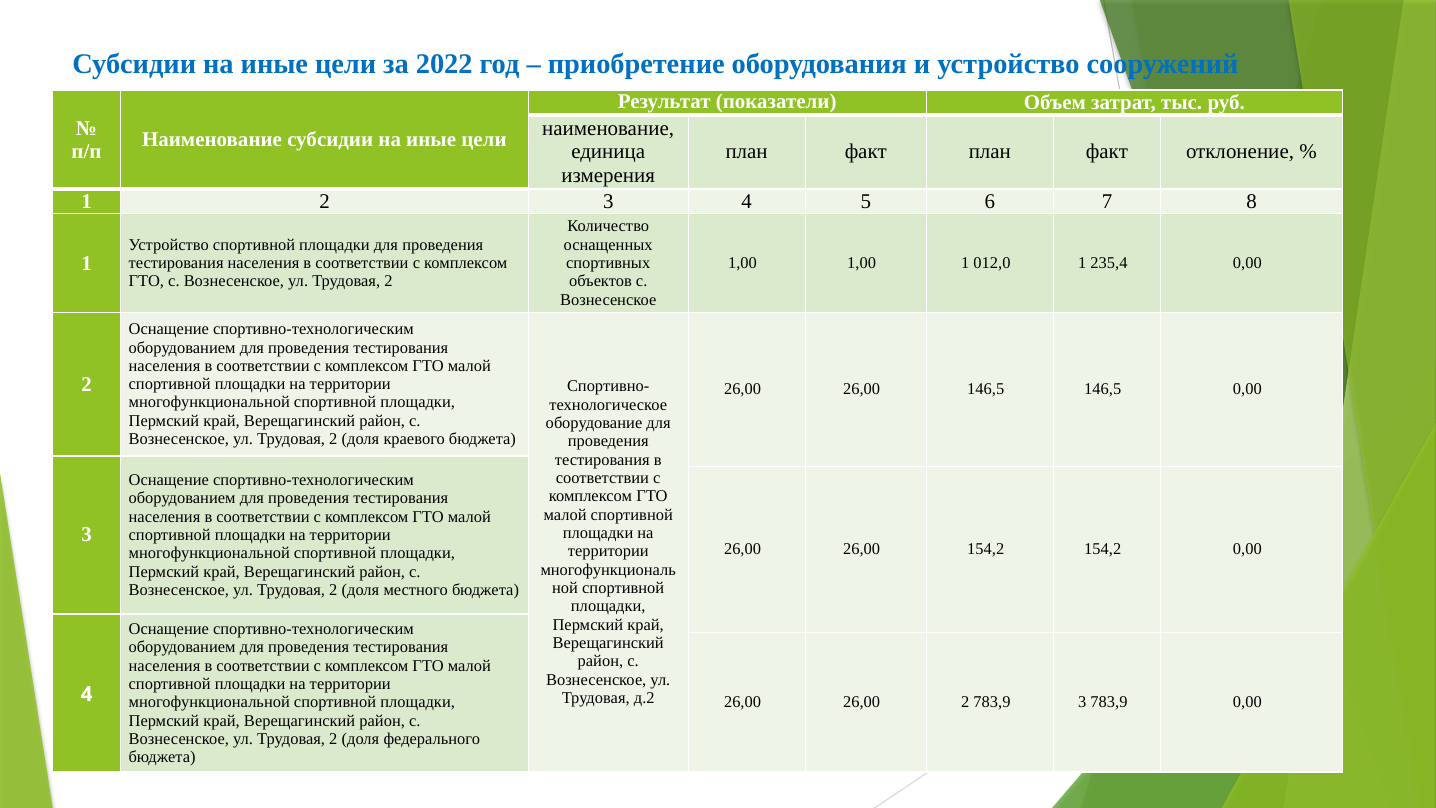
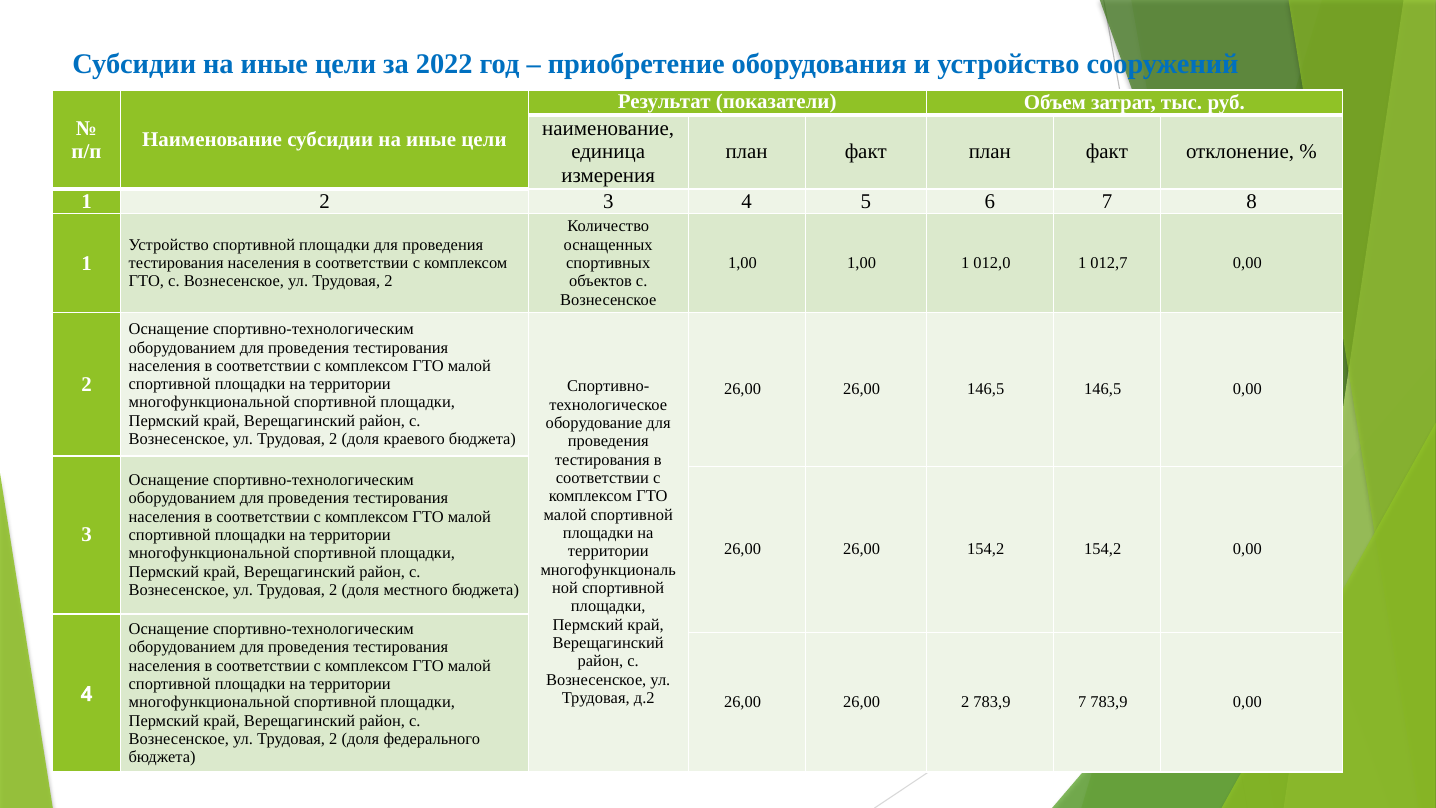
235,4: 235,4 -> 012,7 (1109, 263)
783,9 3: 3 -> 7 (1082, 702)
